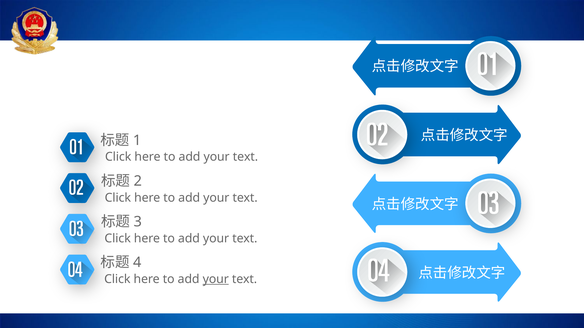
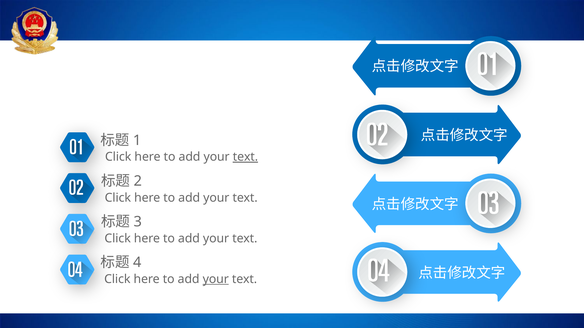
text underline: none -> present (245, 157)
